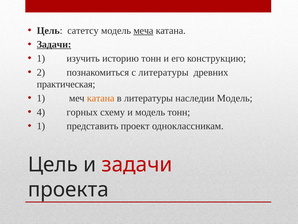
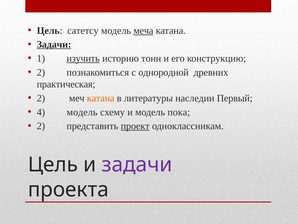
изучить underline: none -> present (83, 58)
с литературы: литературы -> однородной (164, 72)
1: 1 -> 2 (41, 98)
наследии Модель: Модель -> Первый (235, 98)
4 горных: горных -> модель (82, 112)
модель тонн: тонн -> пока (179, 112)
1: 1 -> 2 (41, 126)
проект underline: none -> present (135, 126)
задачи colour: red -> purple (137, 164)
